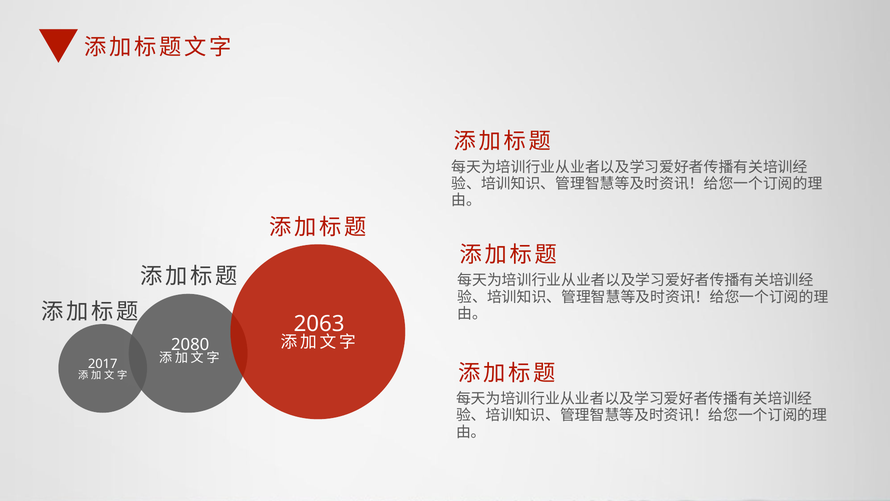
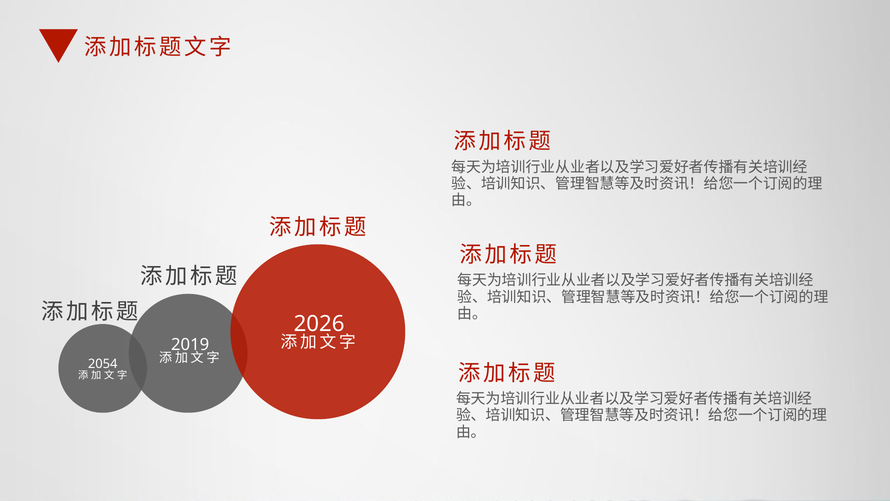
2063: 2063 -> 2026 (319, 324)
2080: 2080 -> 2019 (190, 344)
2017: 2017 -> 2054 (103, 364)
